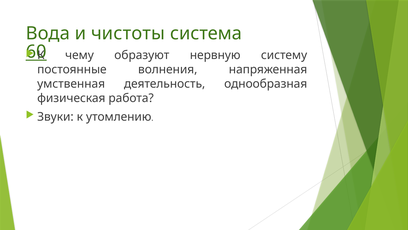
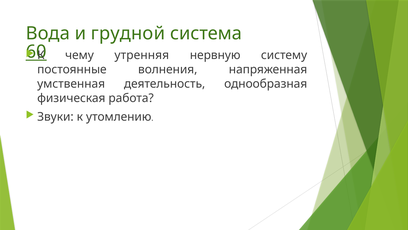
чистоты: чистоты -> грудной (128, 33)
образуют: образуют -> утренняя (142, 55)
